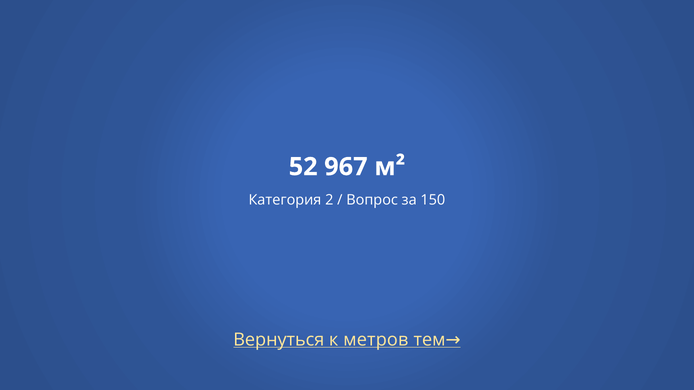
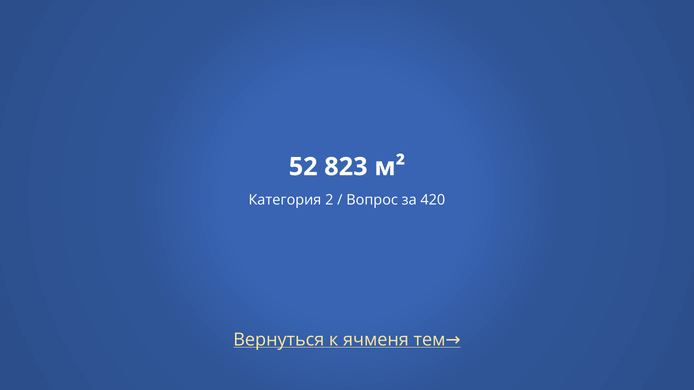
967: 967 -> 823 (346, 167)
150: 150 -> 420 (433, 200)
метров: метров -> ячменя (376, 340)
